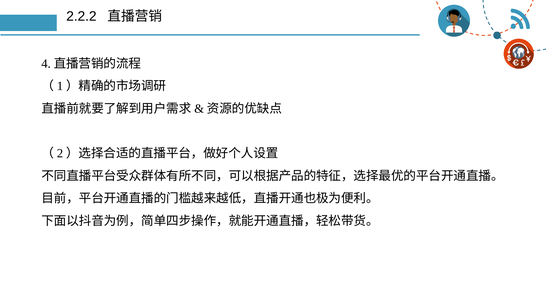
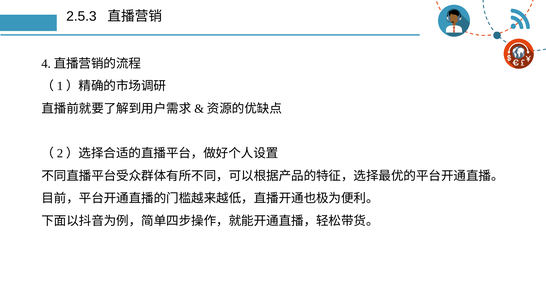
2.2.2: 2.2.2 -> 2.5.3 (81, 16)
